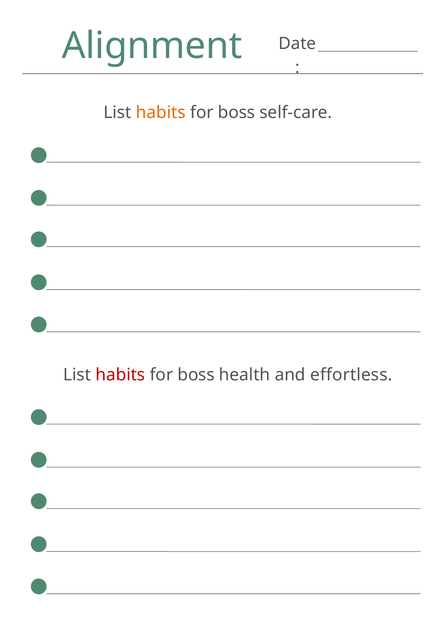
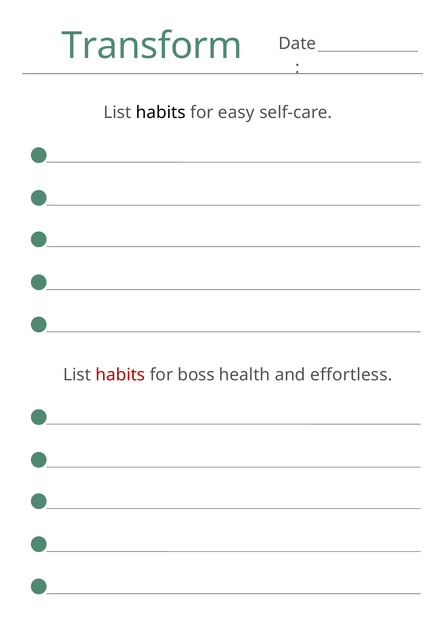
Alignment: Alignment -> Transform (152, 46)
habits colour: orange -> black (161, 113)
boss: boss -> easy (236, 113)
